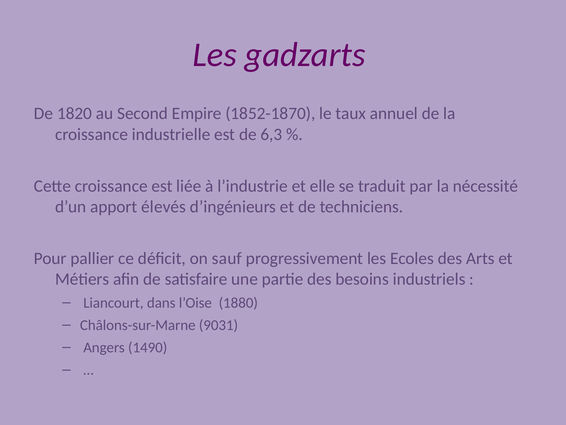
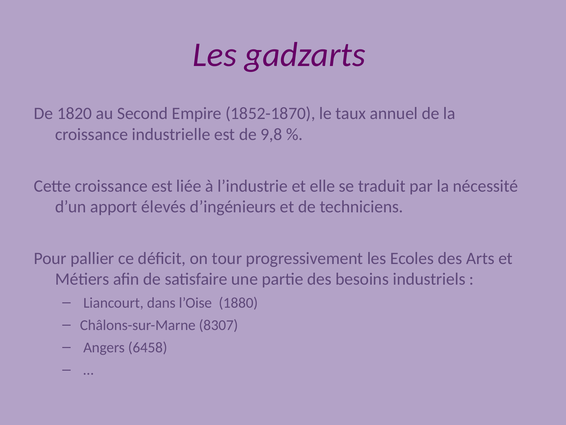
6,3: 6,3 -> 9,8 (271, 134)
sauf: sauf -> tour (227, 258)
9031: 9031 -> 8307 (218, 325)
1490: 1490 -> 6458 (148, 347)
